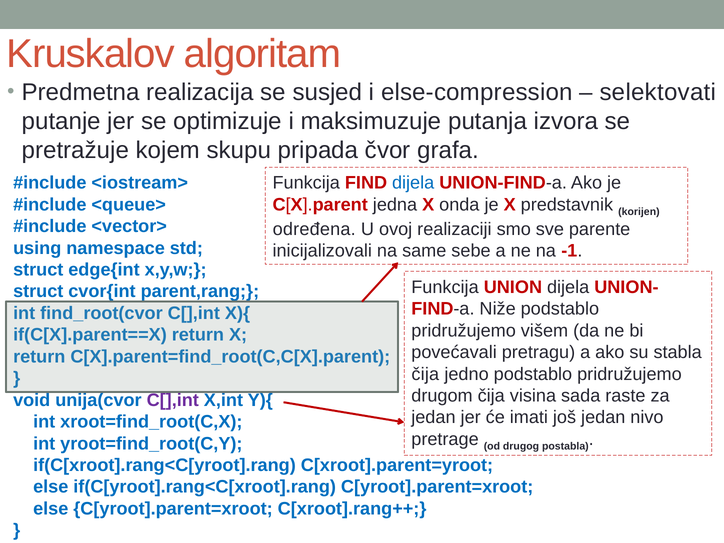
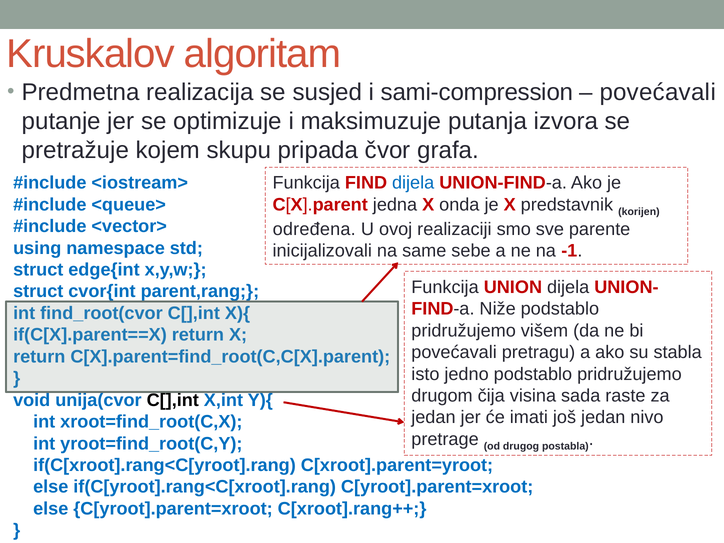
else-compression: else-compression -> sami-compression (477, 92)
selektovati: selektovati -> povećavali (658, 92)
čija: čija -> isto (425, 374)
C[],int colour: purple -> black (173, 400)
